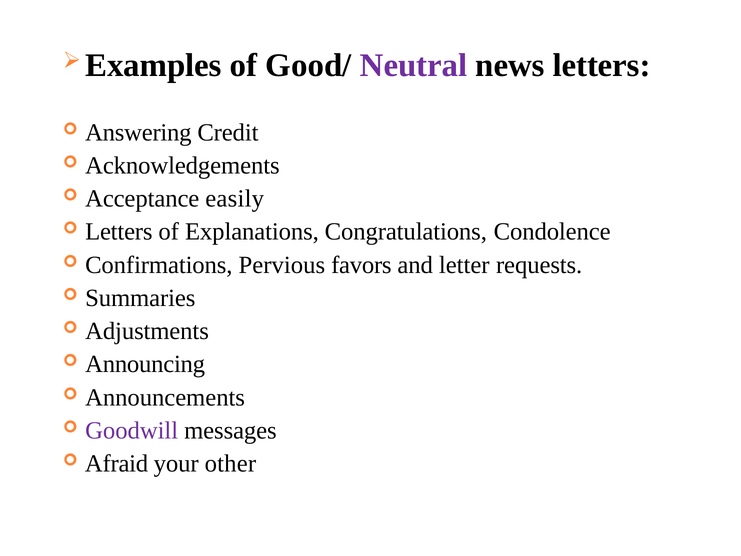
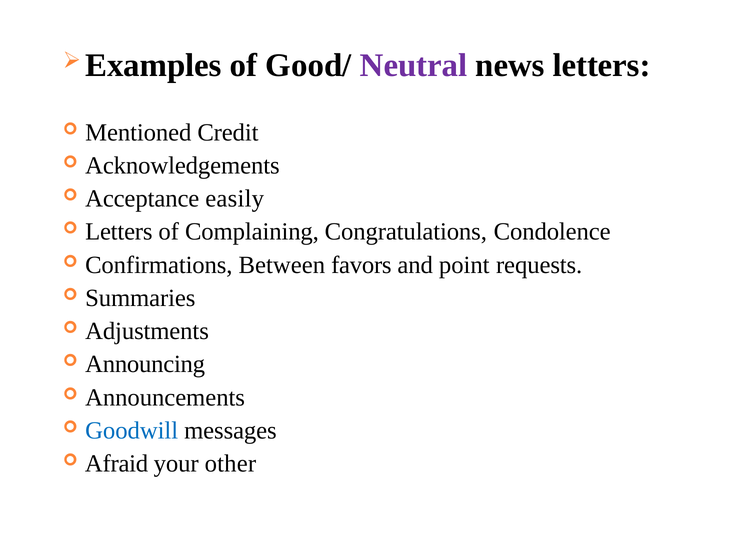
Answering: Answering -> Mentioned (138, 132)
Explanations: Explanations -> Complaining (252, 232)
Pervious: Pervious -> Between (282, 265)
letter: letter -> point (464, 265)
Goodwill colour: purple -> blue (132, 430)
